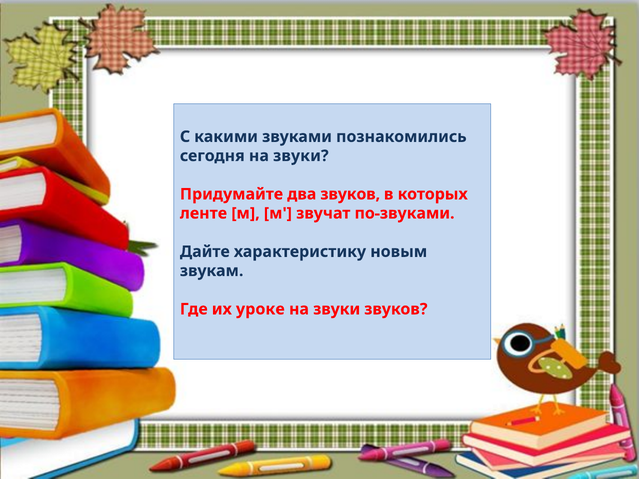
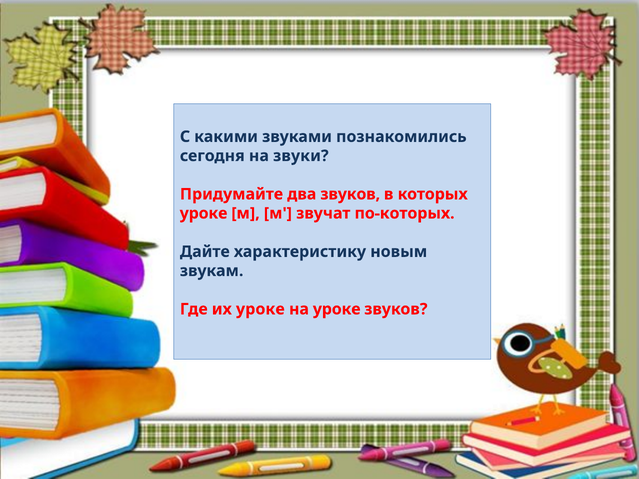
ленте: ленте -> уроке (204, 213)
по-звуками: по-звуками -> по-которых (405, 213)
звуки: звуки -> уроке (337, 309)
